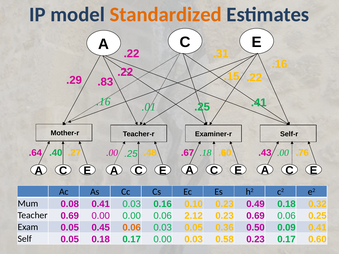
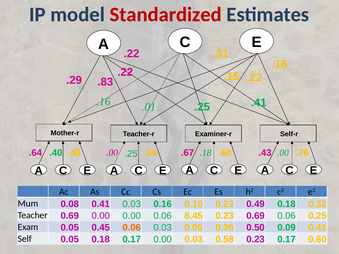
Standardized colour: orange -> red (166, 15)
.27: .27 -> .40 (74, 153)
2.12: 2.12 -> 8.45 (194, 216)
